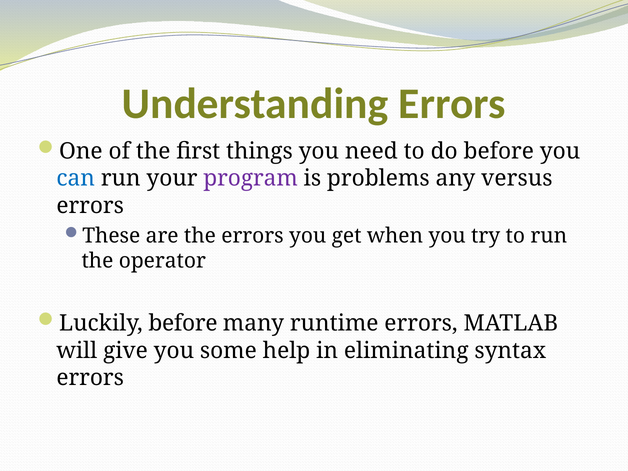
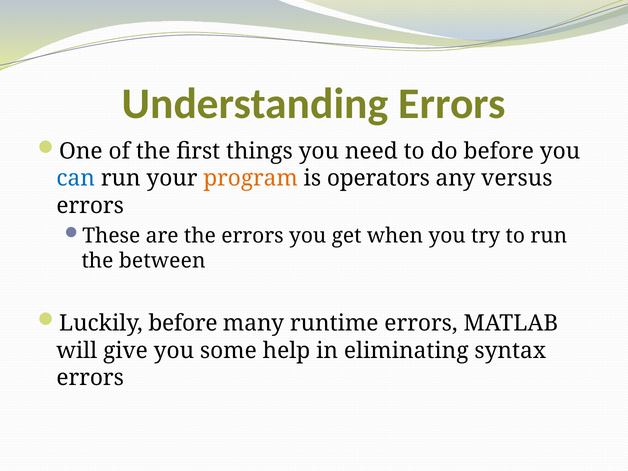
program colour: purple -> orange (251, 178)
problems: problems -> operators (378, 178)
operator: operator -> between (162, 261)
